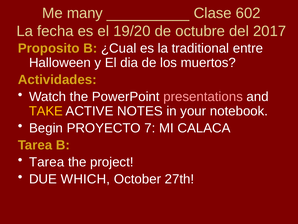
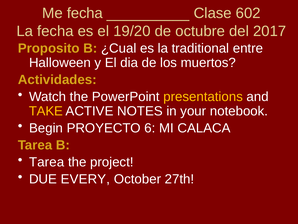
Me many: many -> fecha (85, 13)
presentations colour: pink -> yellow (203, 97)
7: 7 -> 6 (150, 128)
WHICH: WHICH -> EVERY (85, 179)
